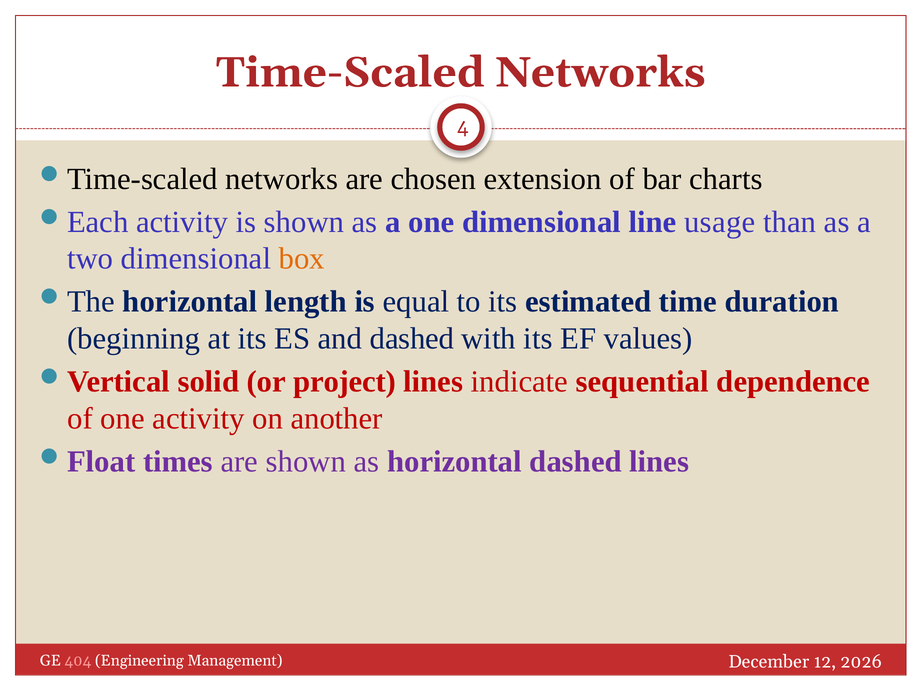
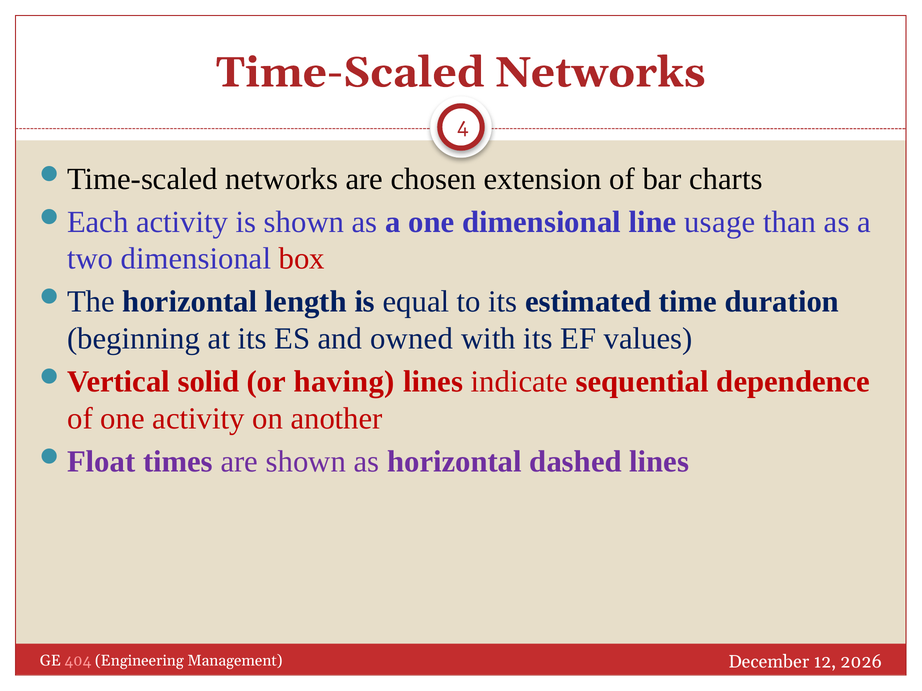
box colour: orange -> red (302, 259)
and dashed: dashed -> owned (412, 339)
project: project -> having (344, 382)
